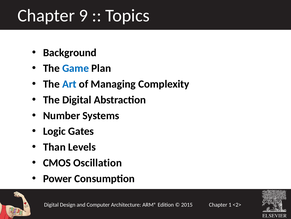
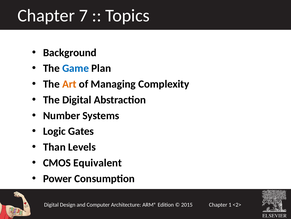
9: 9 -> 7 (83, 16)
Art colour: blue -> orange (69, 84)
Oscillation: Oscillation -> Equivalent (98, 162)
